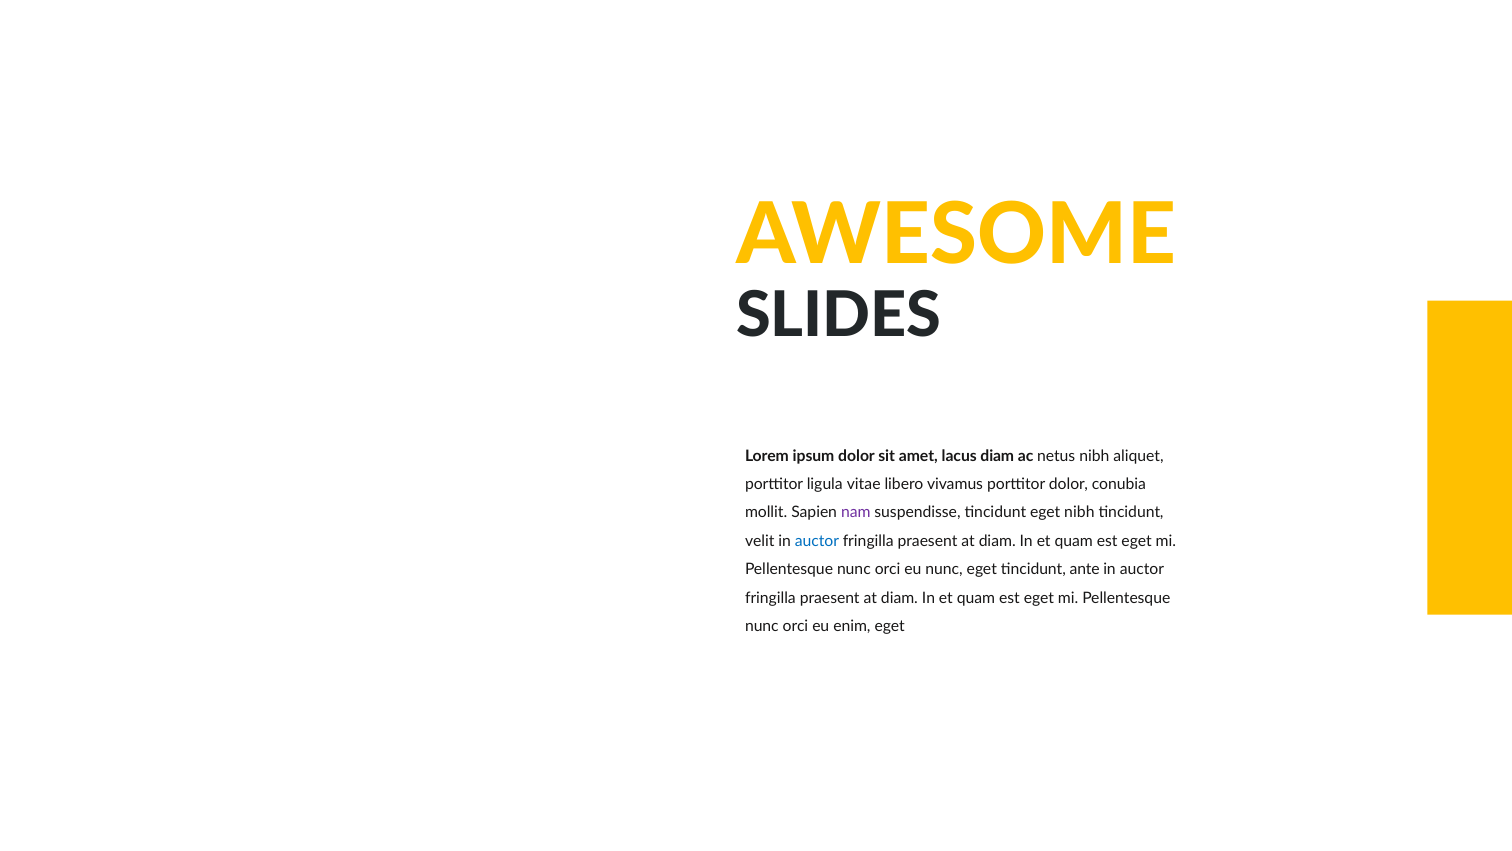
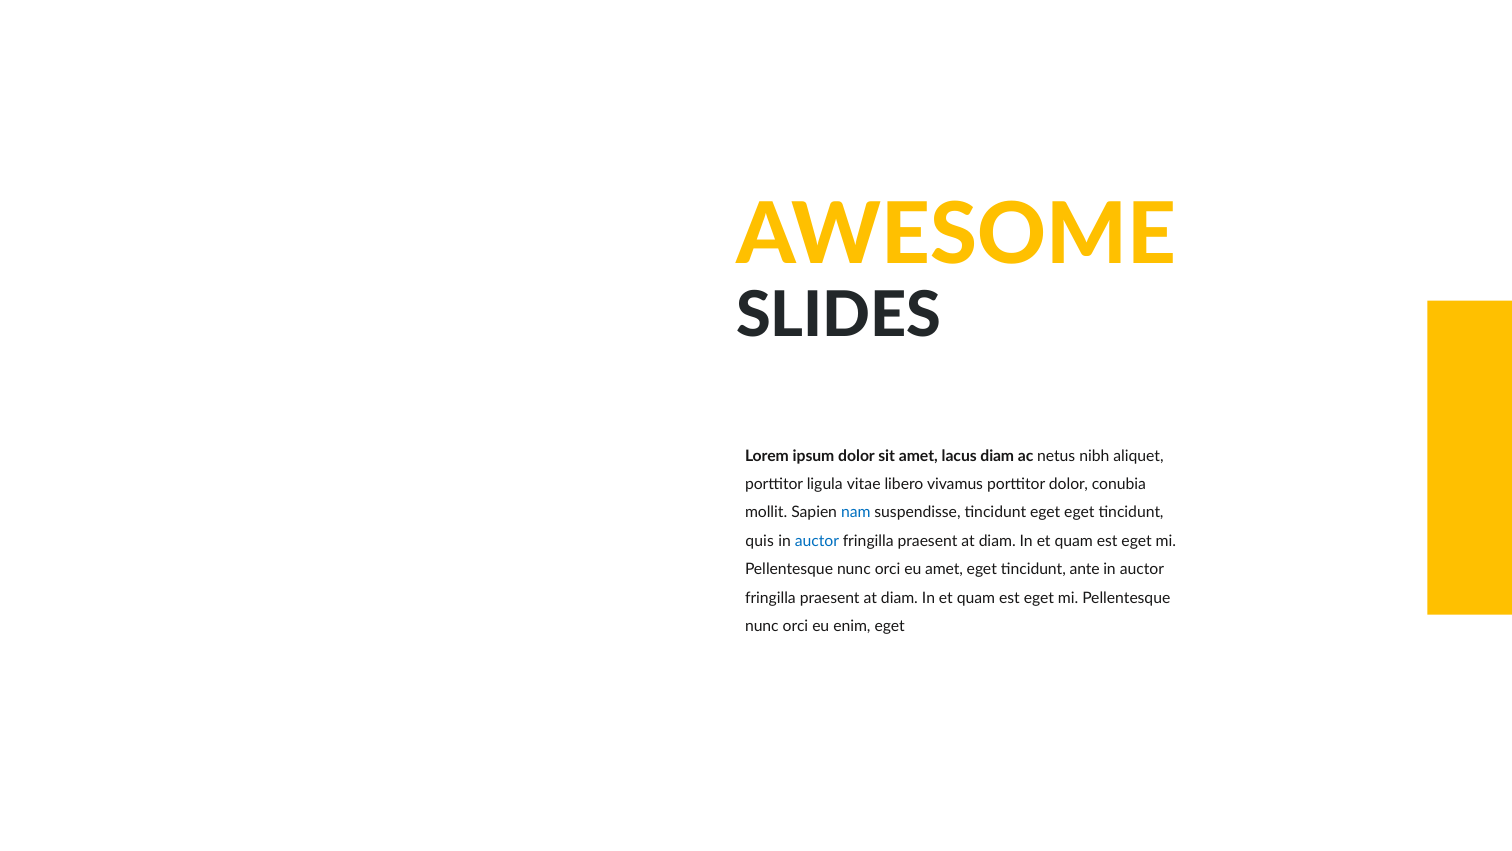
nam colour: purple -> blue (856, 512)
eget nibh: nibh -> eget (1079, 512)
velit: velit -> quis (760, 541)
eu nunc: nunc -> amet (944, 569)
